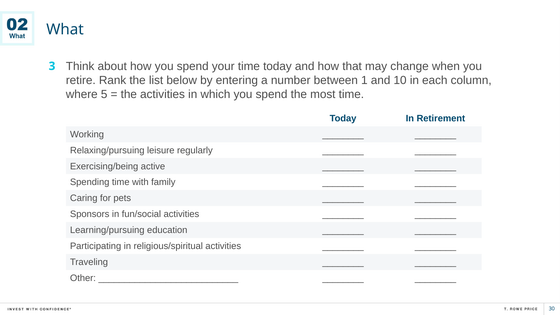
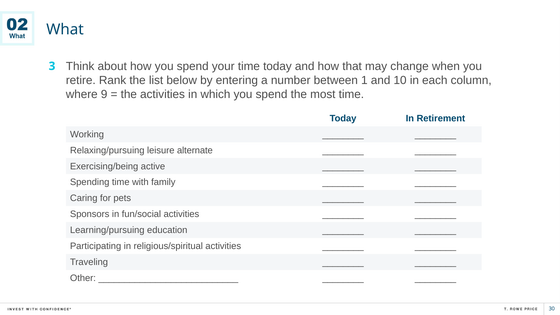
5: 5 -> 9 (104, 94)
regularly: regularly -> alternate (195, 150)
